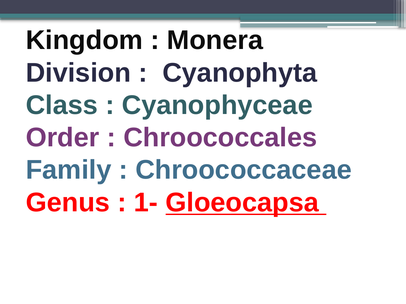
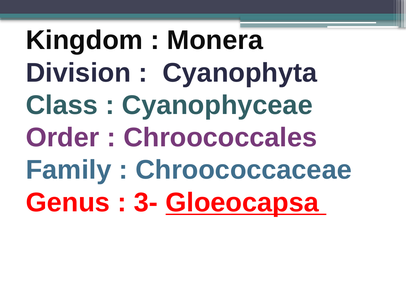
1-: 1- -> 3- (146, 203)
